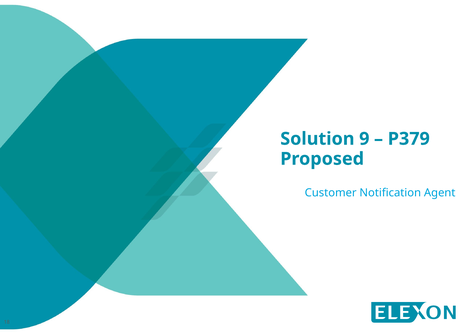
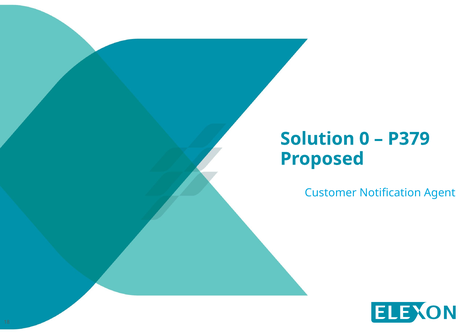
9: 9 -> 0 (364, 139)
